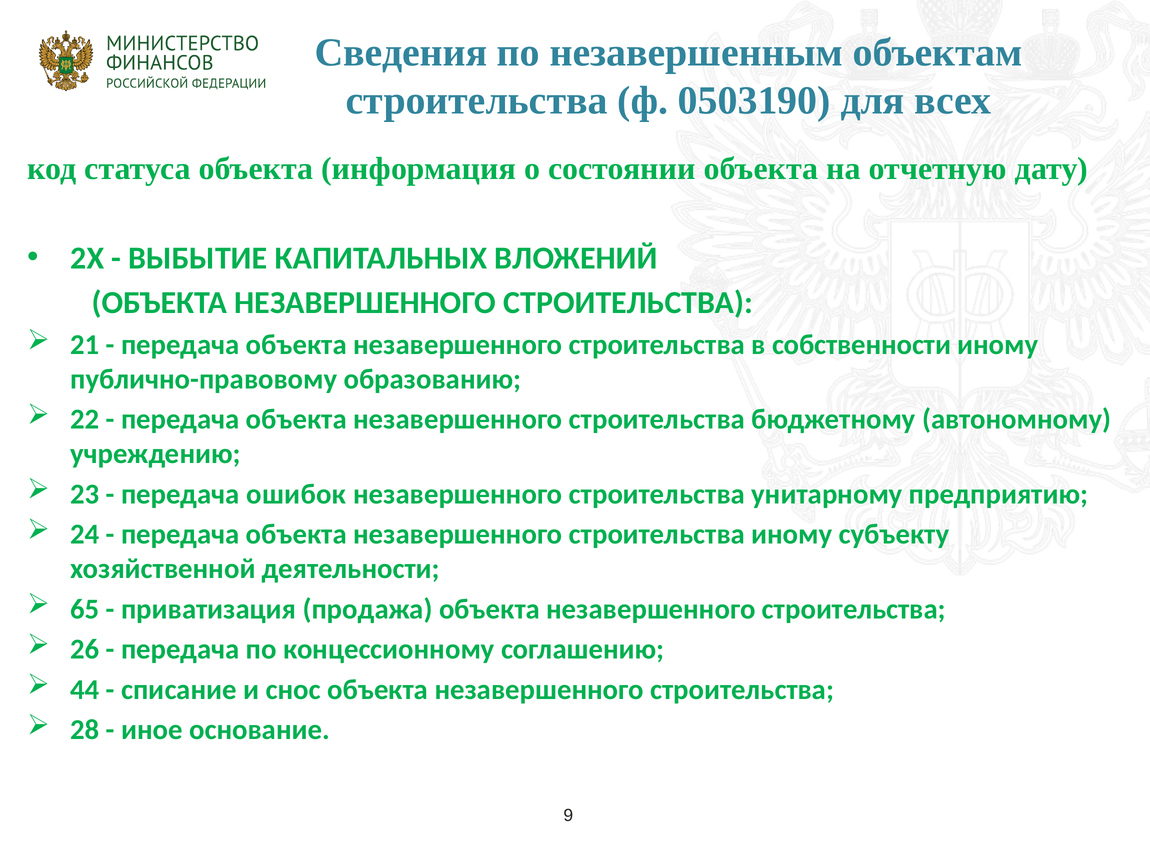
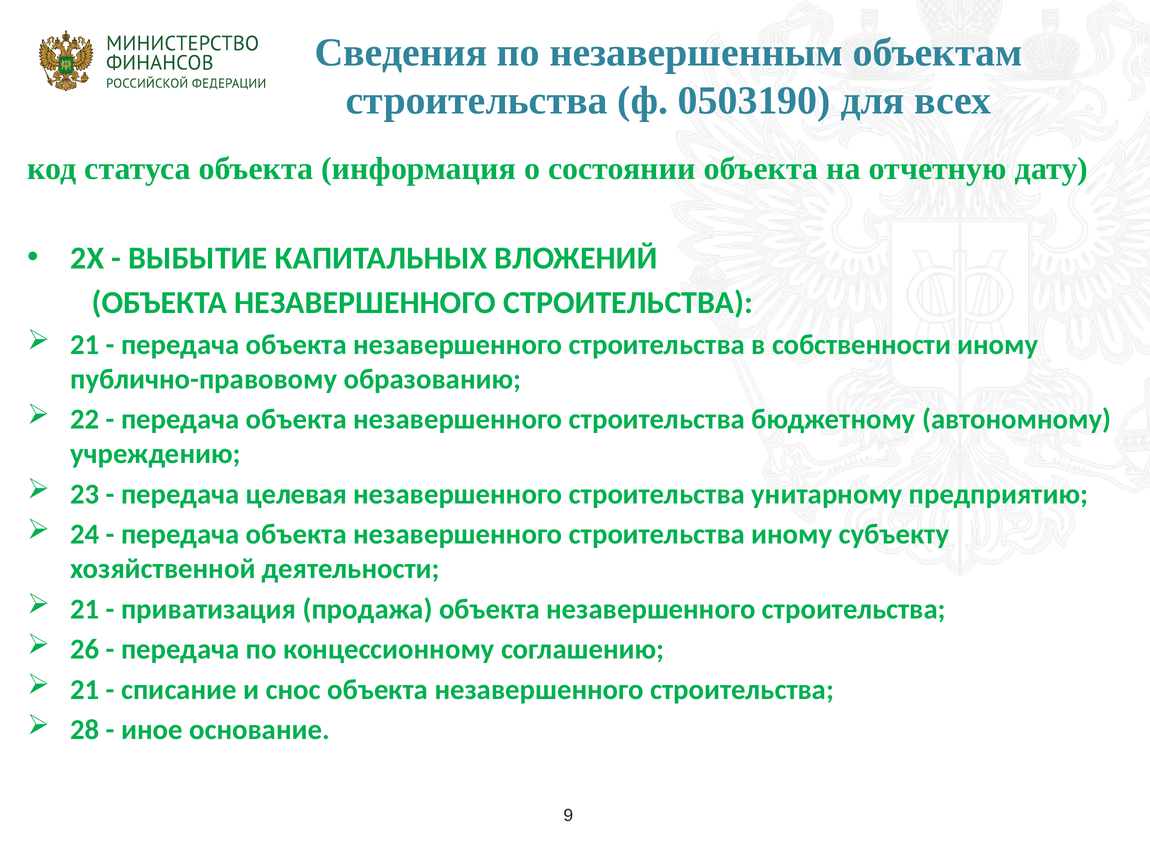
ошибок: ошибок -> целевая (297, 494)
65: 65 -> 21 (85, 609)
44: 44 -> 21 (85, 690)
